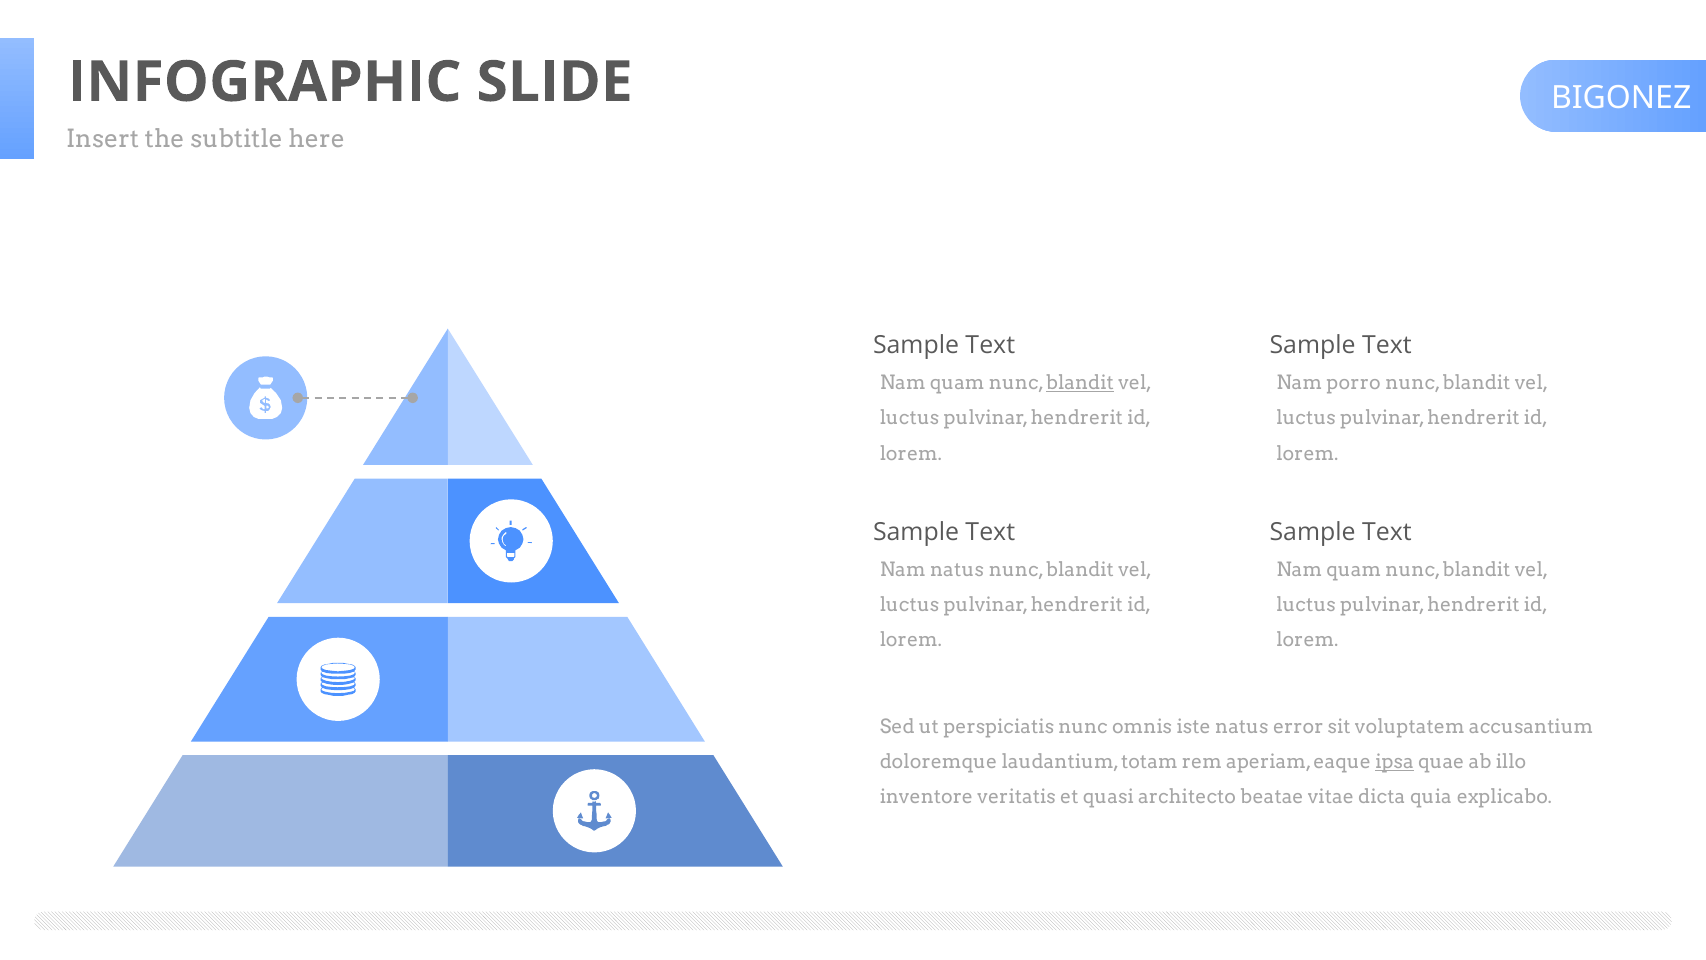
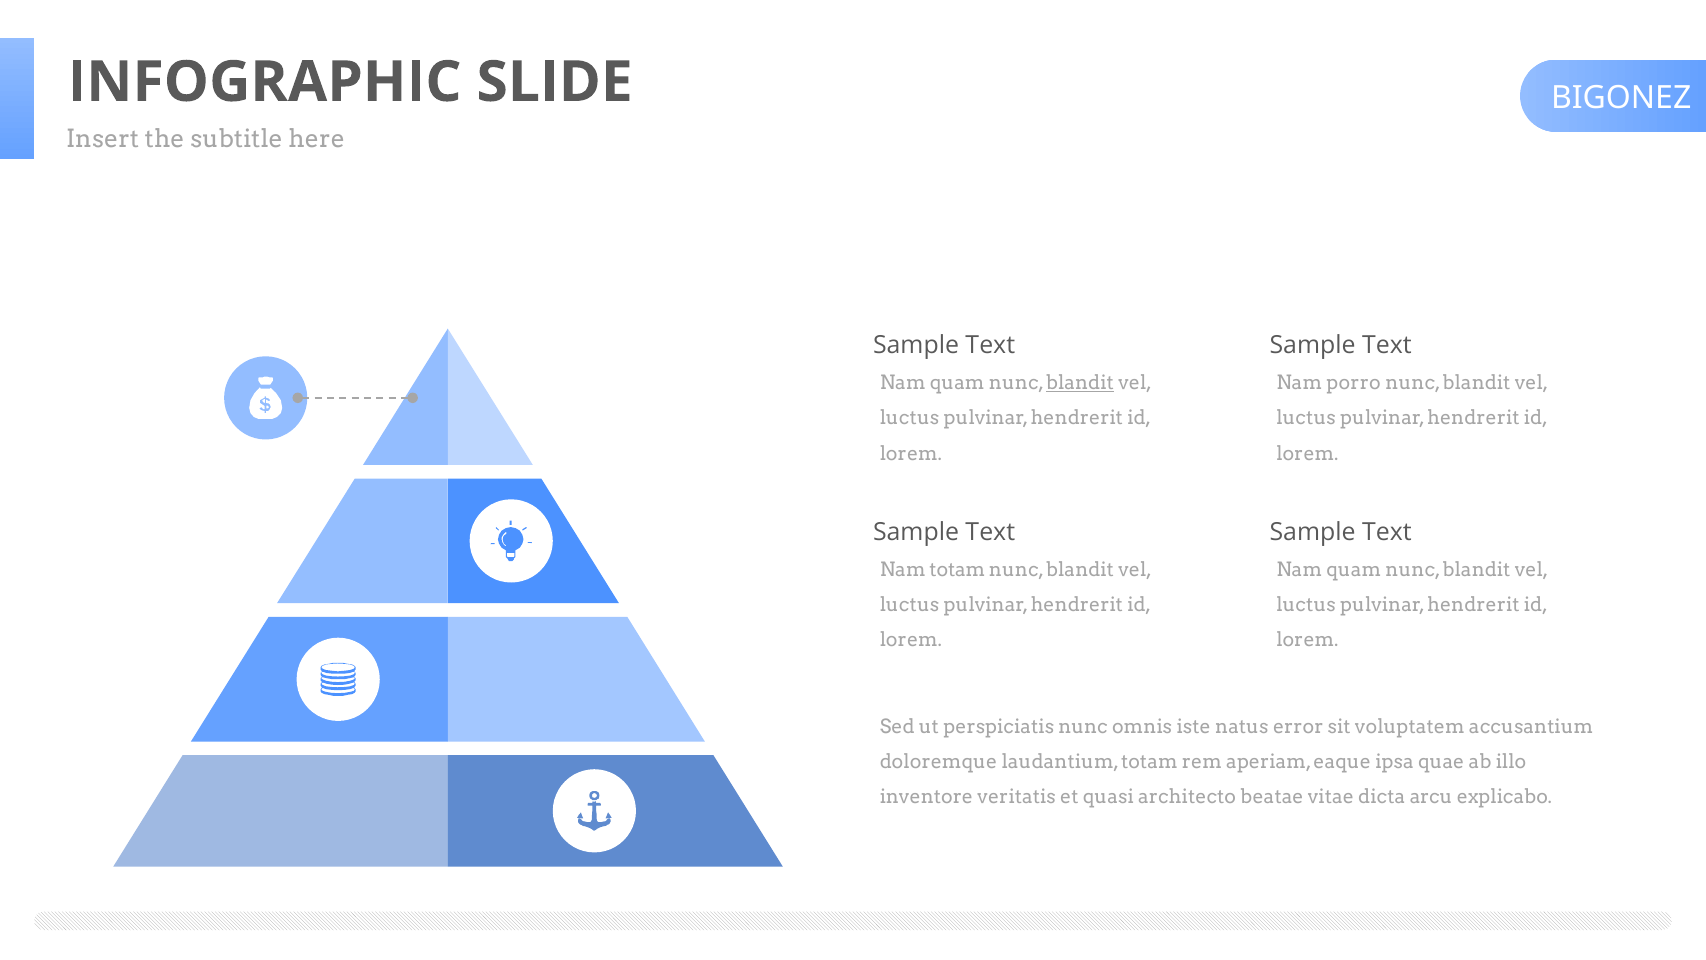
Nam natus: natus -> totam (957, 569)
ipsa underline: present -> none (1395, 761)
quia: quia -> arcu (1431, 797)
